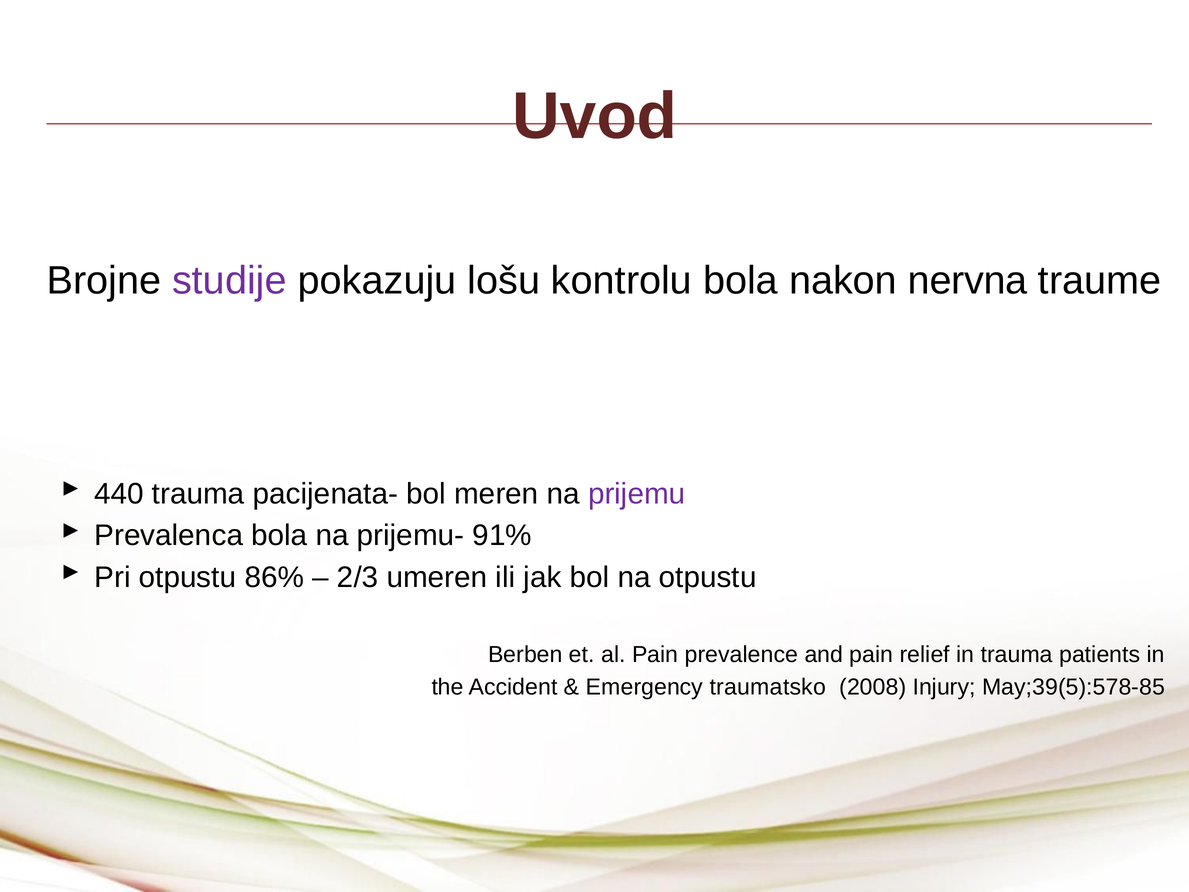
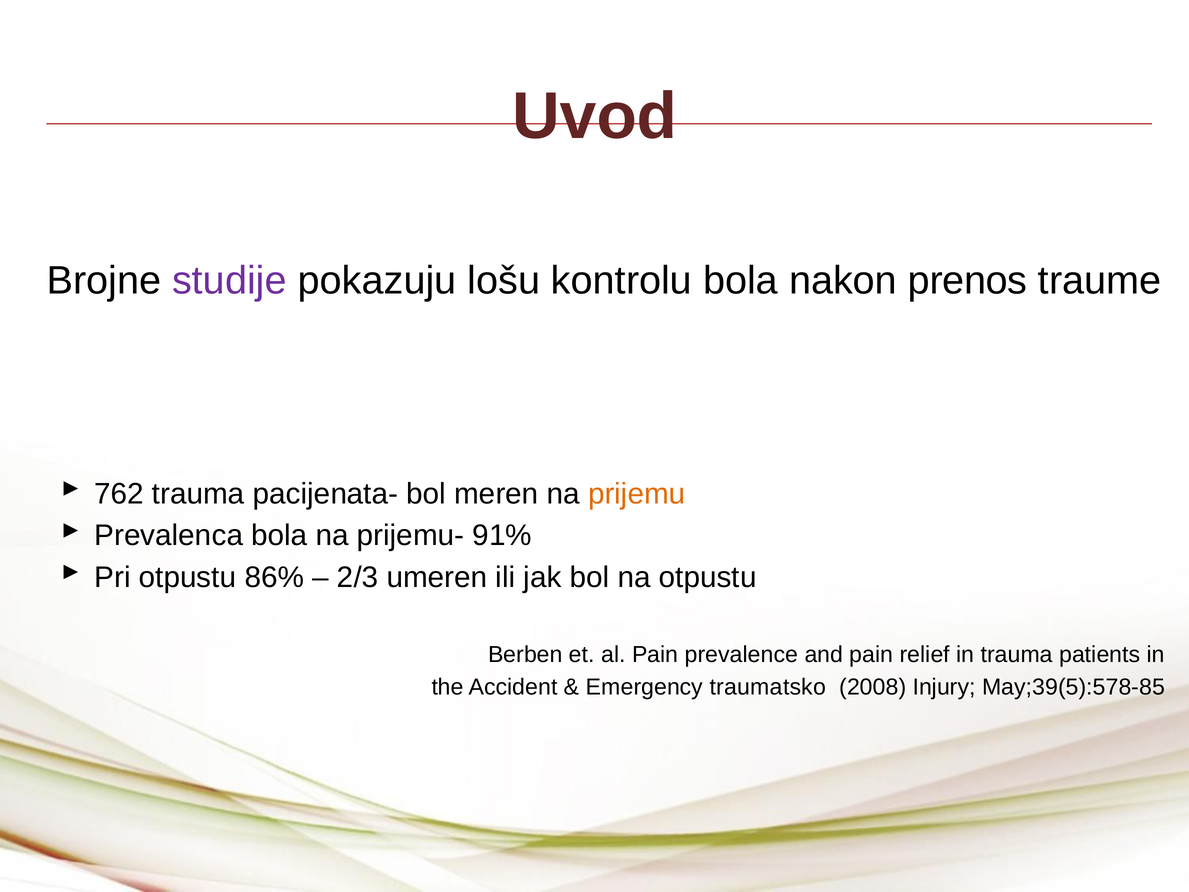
nervna: nervna -> prenos (968, 281)
440: 440 -> 762 (119, 494)
prijemu colour: purple -> orange (637, 494)
